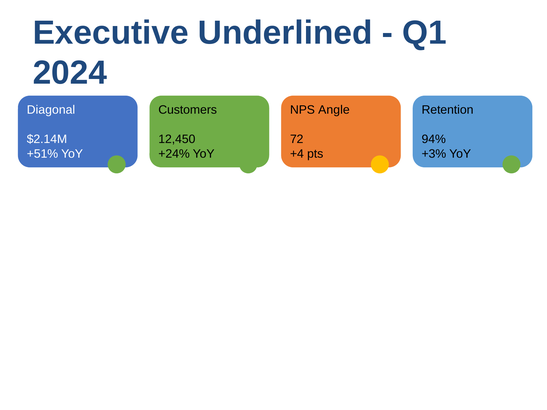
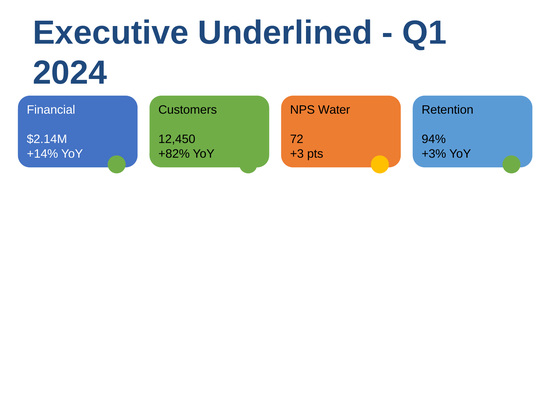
Diagonal: Diagonal -> Financial (51, 110)
Angle: Angle -> Water (334, 110)
+51%: +51% -> +14% (42, 154)
+24%: +24% -> +82% (174, 154)
+4: +4 -> +3 (297, 154)
